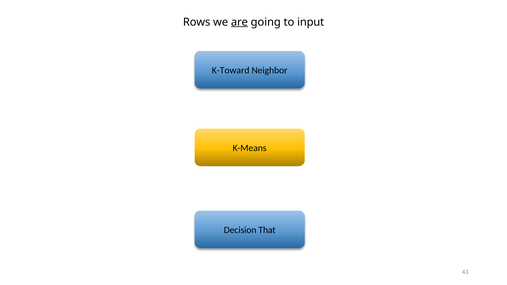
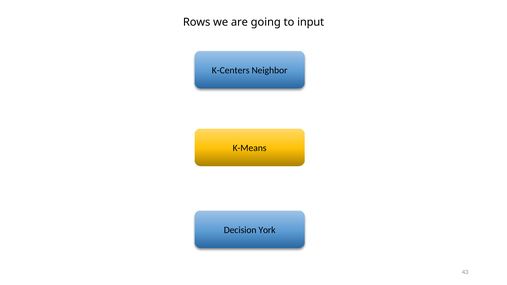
are underline: present -> none (239, 22)
K-Toward: K-Toward -> K-Centers (231, 70)
That: That -> York (267, 230)
